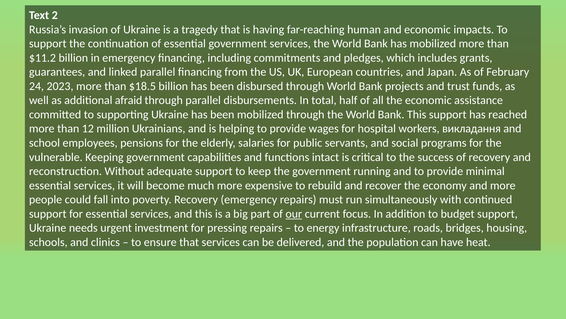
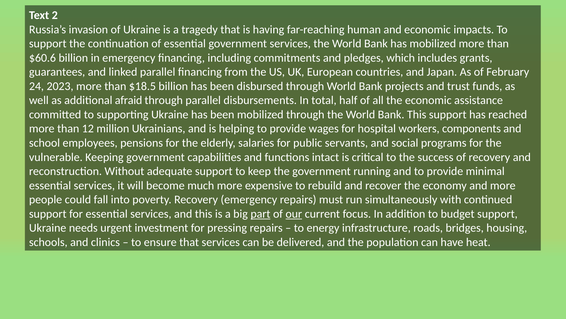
$11.2: $11.2 -> $60.6 (42, 58)
викладання: викладання -> components (472, 129)
part underline: none -> present (260, 213)
